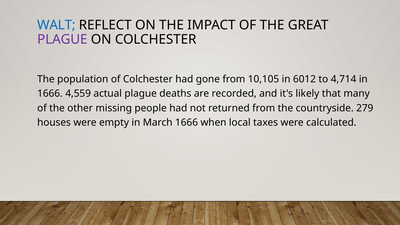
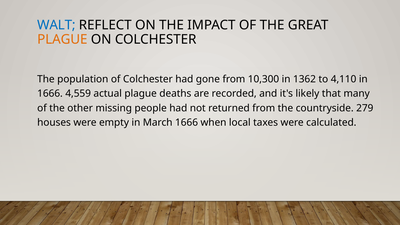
PLAGUE colour: purple -> orange (62, 40)
10,105: 10,105 -> 10,300 (263, 79)
6012: 6012 -> 1362 (304, 79)
4,714: 4,714 -> 4,110 (344, 79)
